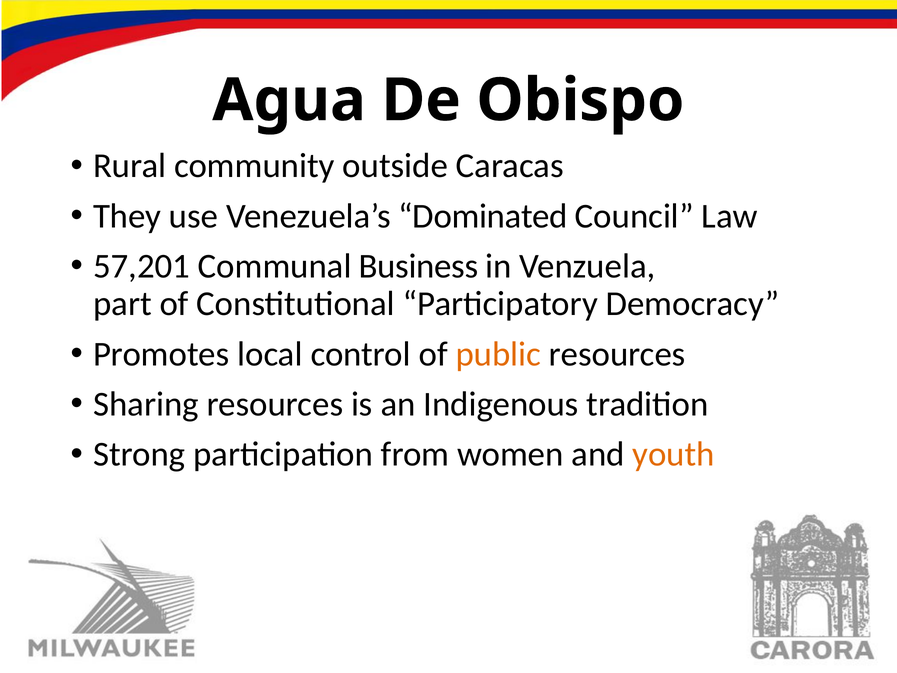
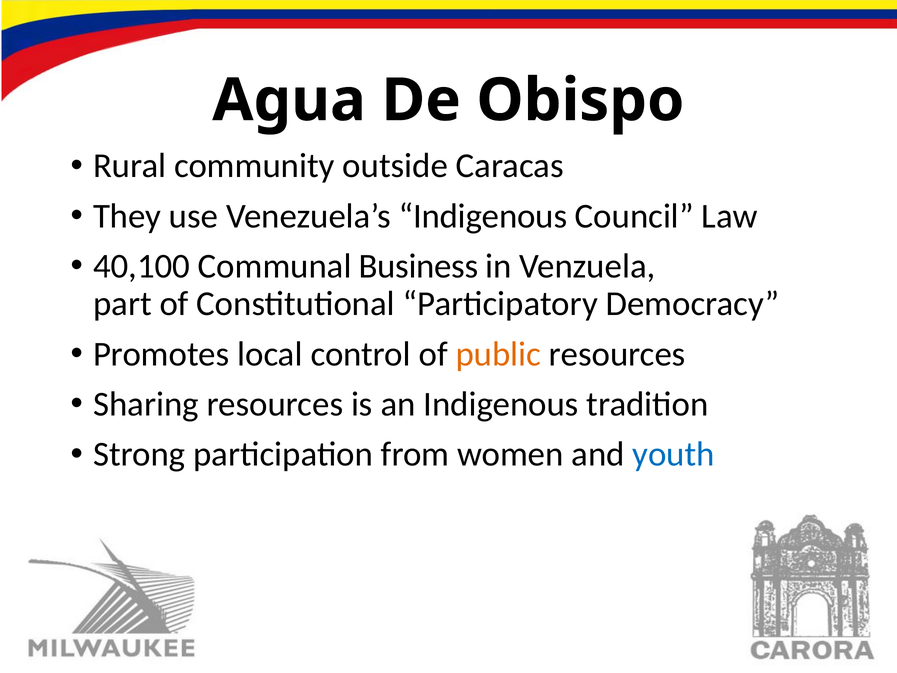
Venezuela’s Dominated: Dominated -> Indigenous (483, 216)
57,201: 57,201 -> 40,100 (142, 266)
youth colour: orange -> blue (674, 454)
